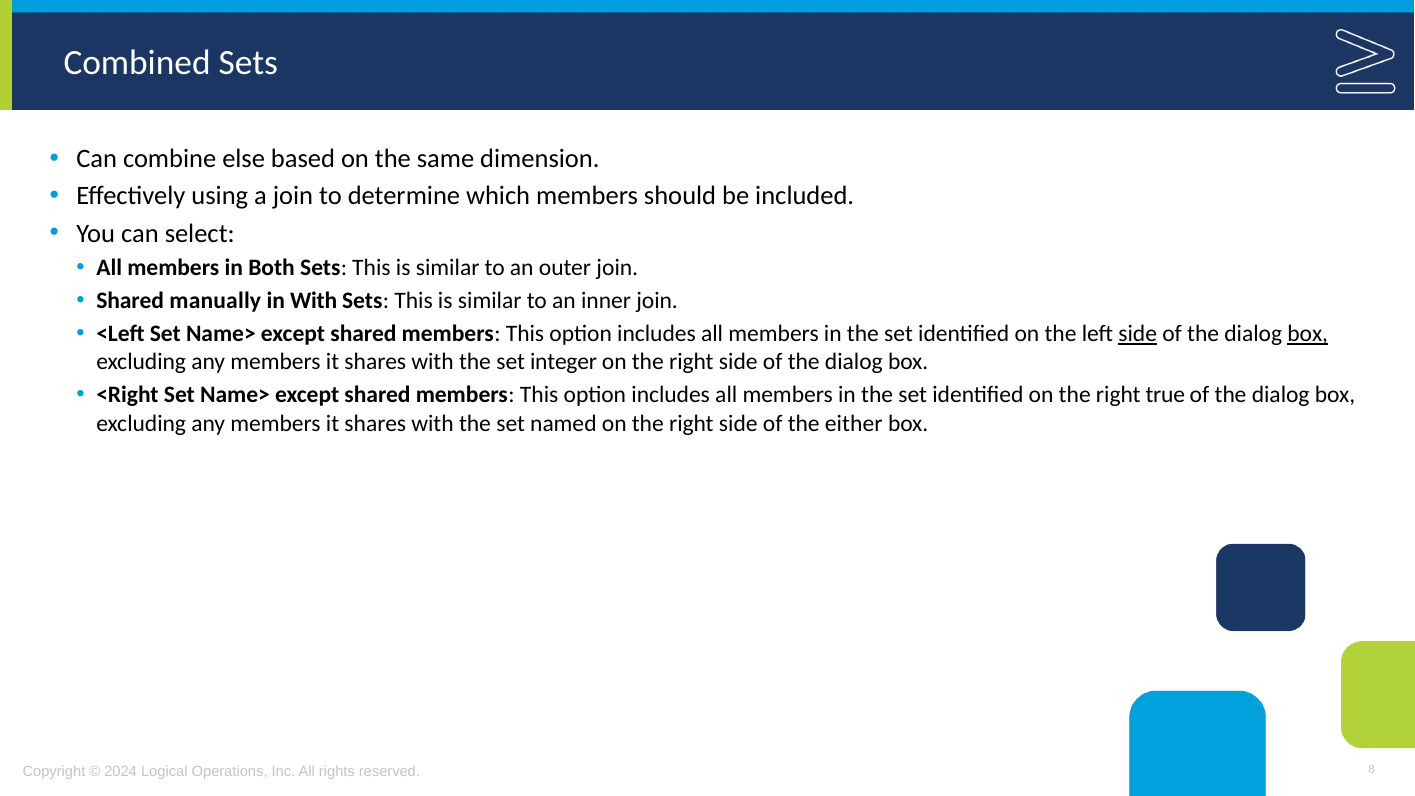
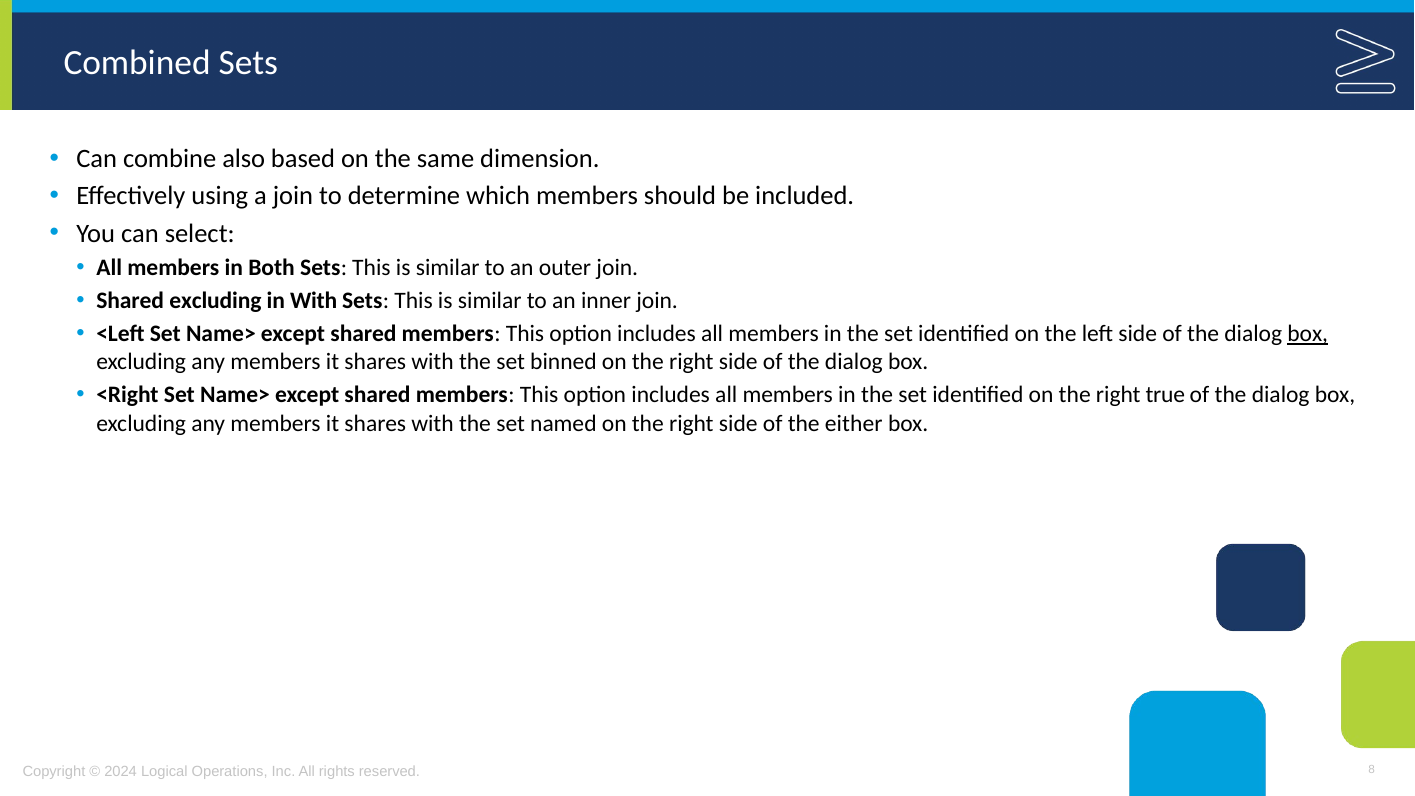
else: else -> also (244, 159)
Shared manually: manually -> excluding (215, 301)
side underline: present -> none (1138, 334)
integer: integer -> binned (563, 362)
